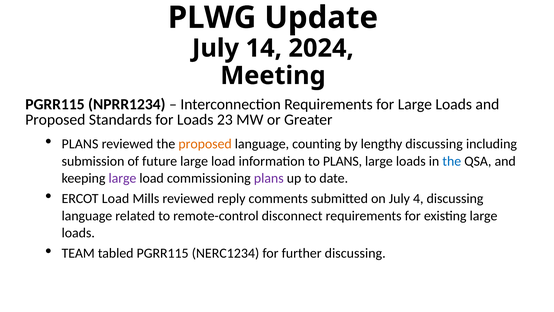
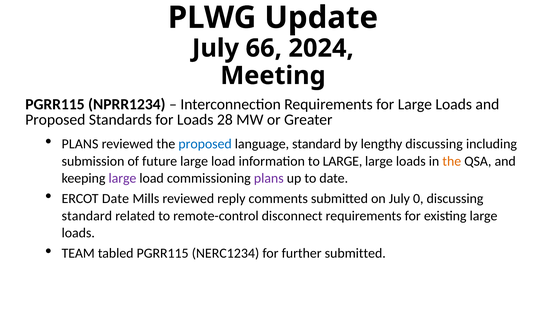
14: 14 -> 66 (264, 48)
23: 23 -> 28 (225, 119)
proposed colour: orange -> blue (205, 144)
language counting: counting -> standard (317, 144)
to PLANS: PLANS -> LARGE (343, 161)
the colour: blue -> orange (452, 161)
ERCOT Load: Load -> Date (116, 198)
4: 4 -> 0 (418, 198)
language: language -> standard (87, 216)
further discussing: discussing -> submitted (355, 253)
